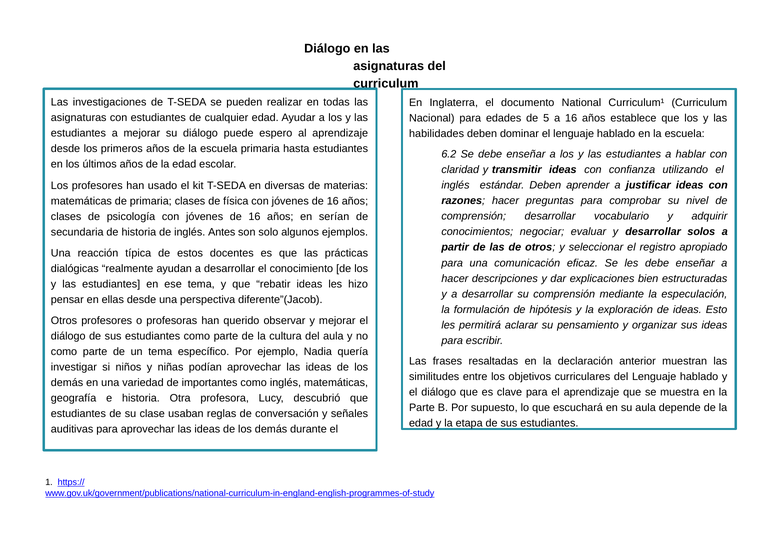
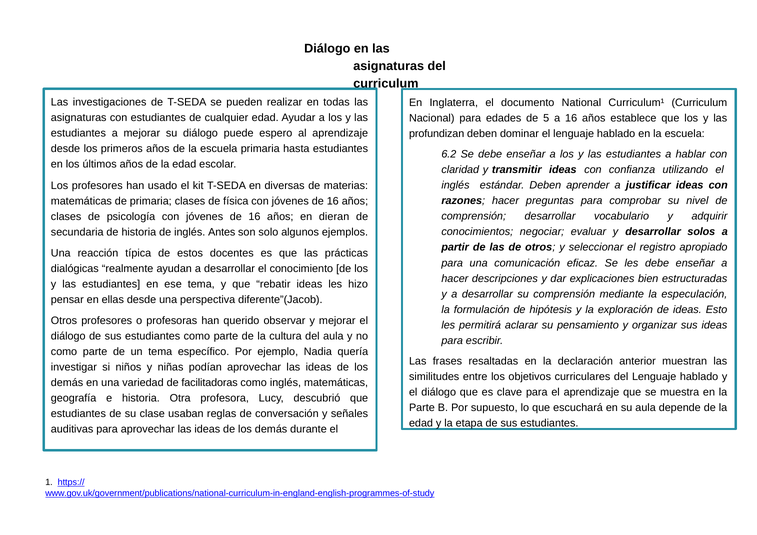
habilidades: habilidades -> profundizan (437, 134)
serían: serían -> dieran (334, 217)
importantes: importantes -> facilitadoras (210, 383)
